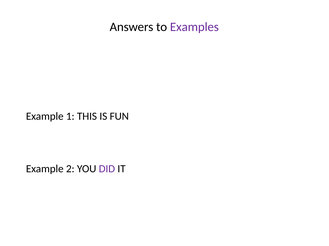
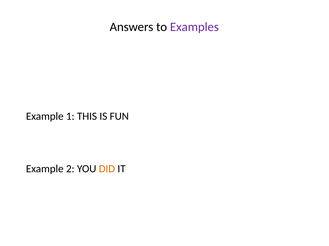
DID colour: purple -> orange (107, 169)
